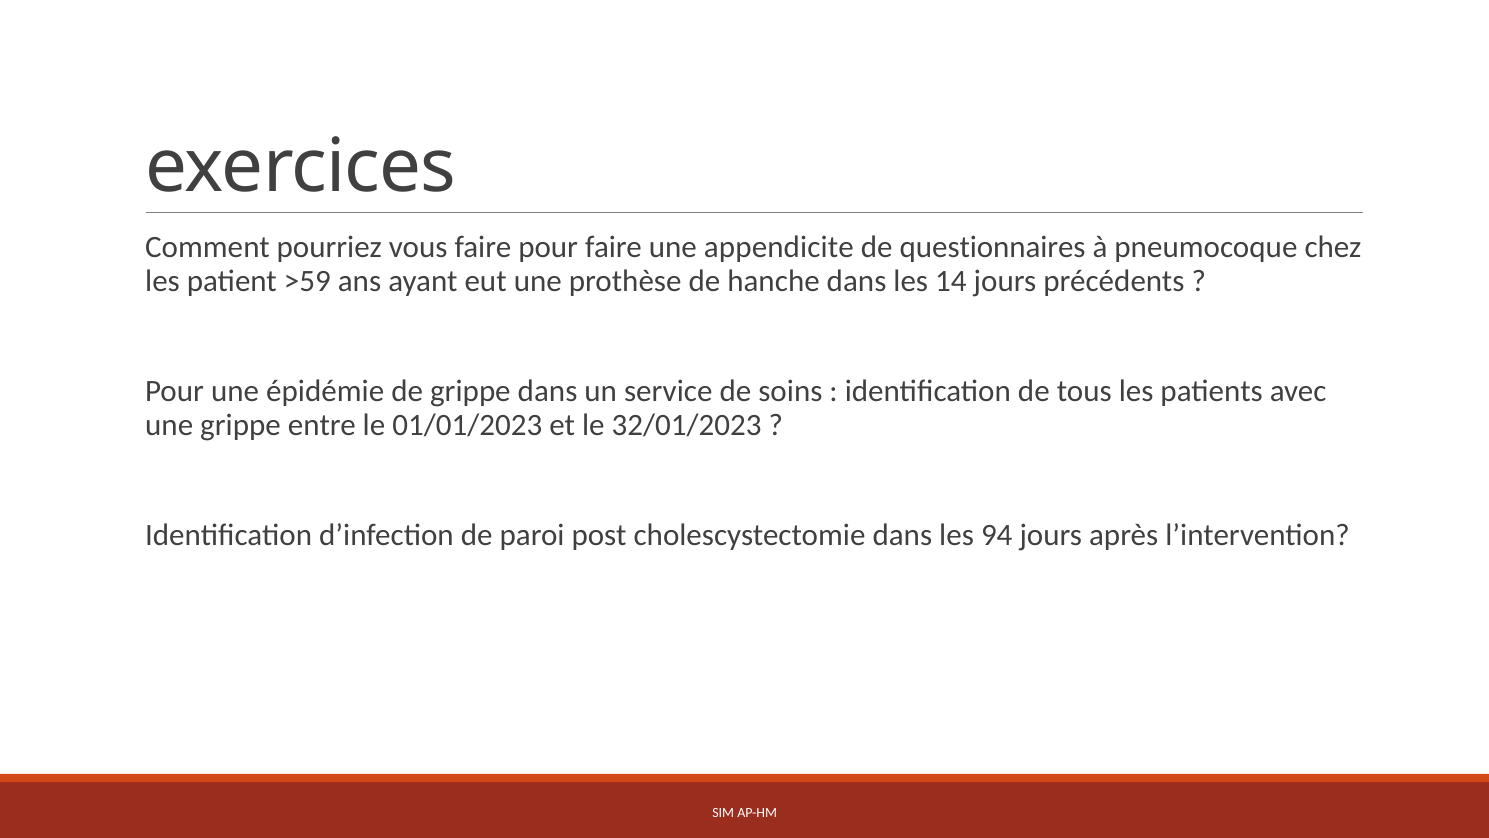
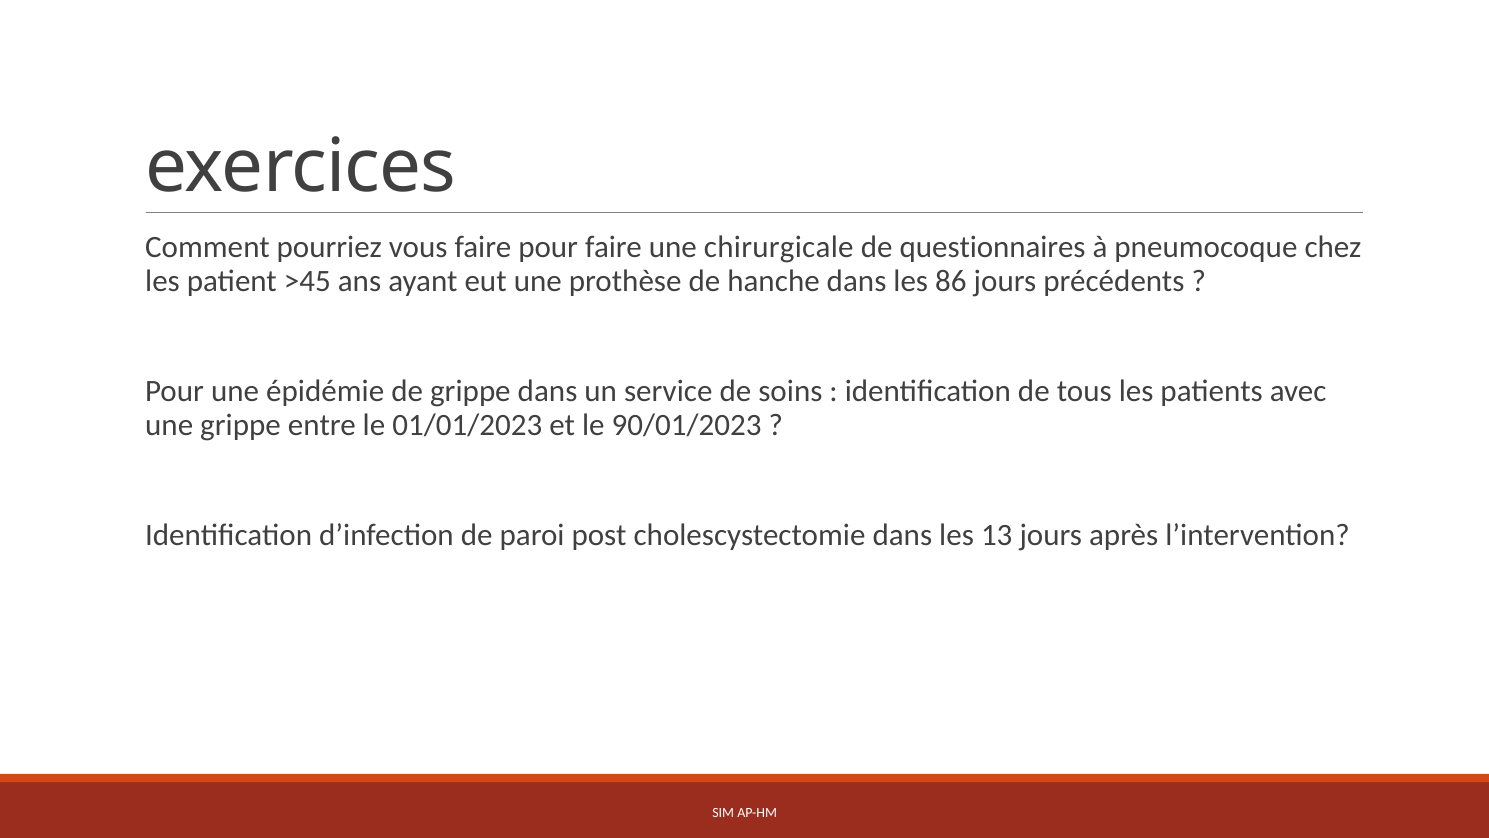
appendicite: appendicite -> chirurgicale (779, 248)
>59: >59 -> >45 (307, 281)
14: 14 -> 86 (951, 281)
32/01/2023: 32/01/2023 -> 90/01/2023 (687, 425)
94: 94 -> 13 (997, 535)
